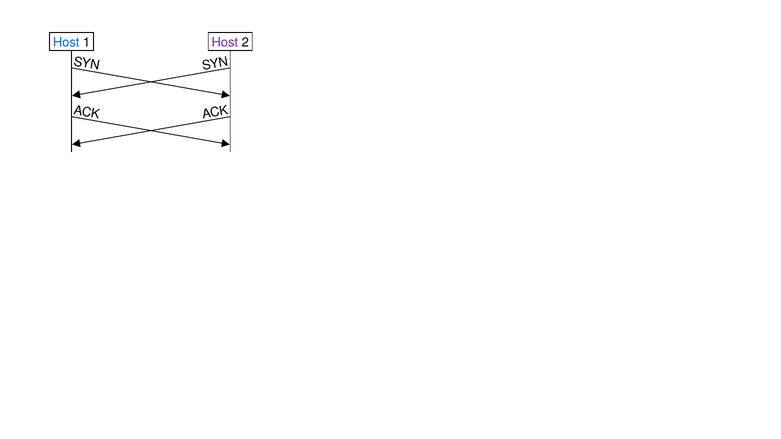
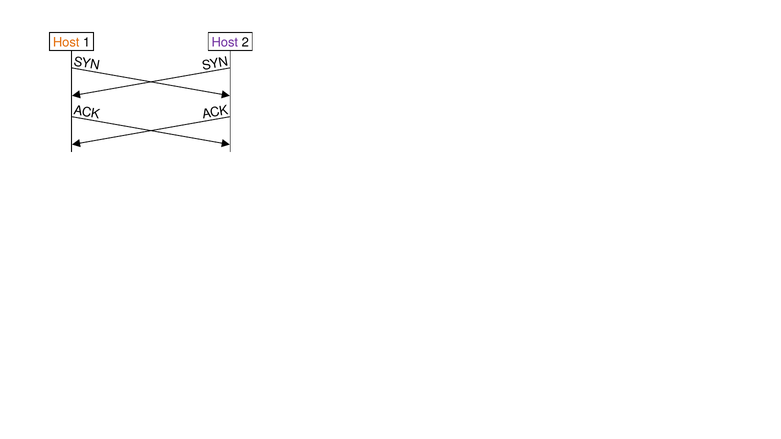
Host colour: blue -> orange (66, 42)
